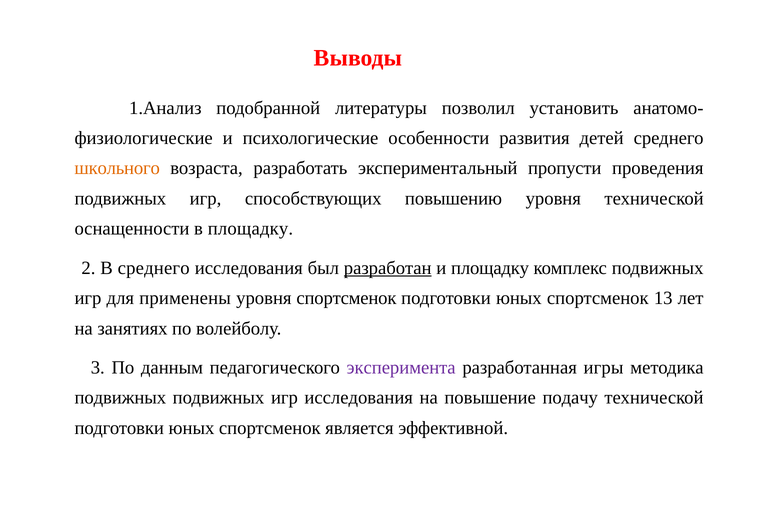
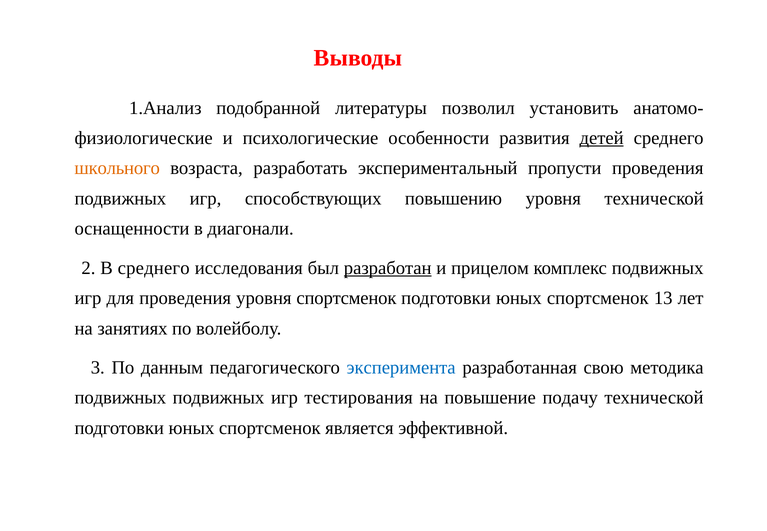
детей underline: none -> present (602, 138)
в площадку: площадку -> диагонали (251, 229)
и площадку: площадку -> прицелом (490, 268)
для применены: применены -> проведения (185, 298)
эксперимента colour: purple -> blue (401, 367)
игры: игры -> свою (604, 367)
игр исследования: исследования -> тестирования (359, 398)
